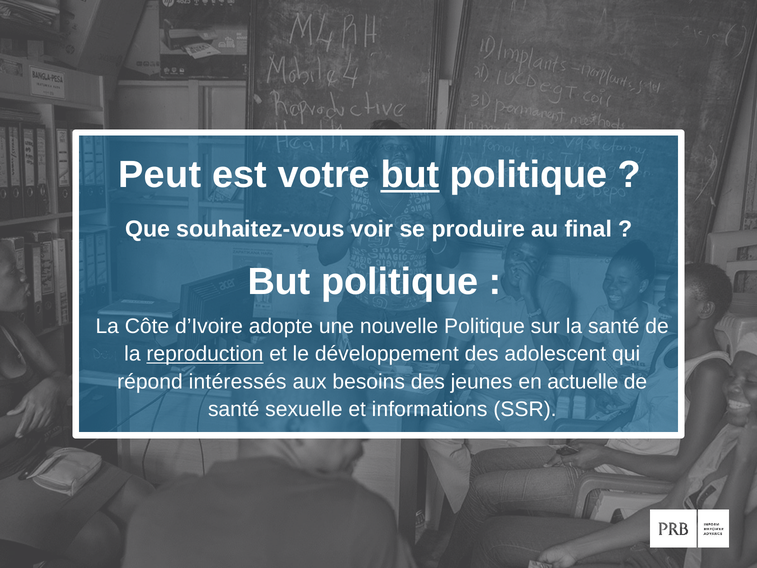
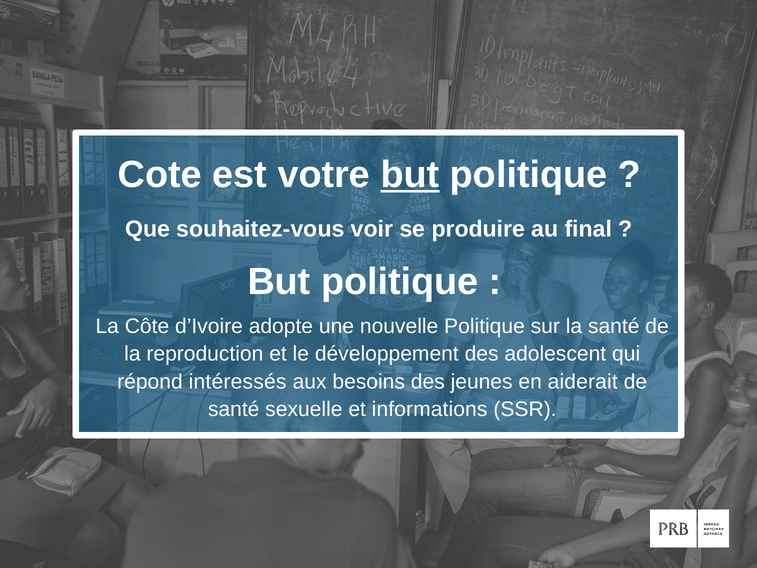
Peut: Peut -> Cote (160, 175)
reproduction underline: present -> none (205, 354)
actuelle: actuelle -> aiderait (583, 382)
